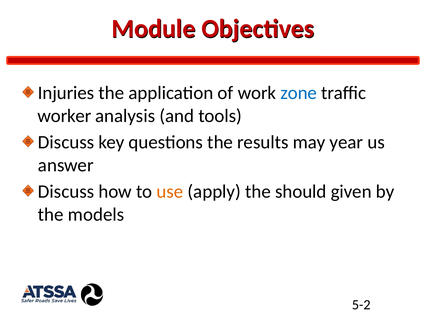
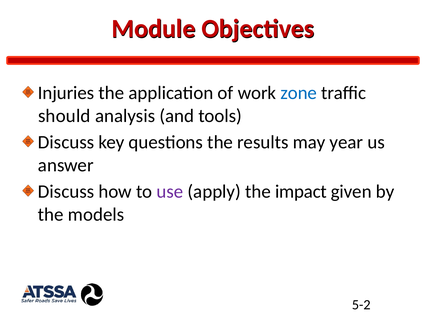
worker: worker -> should (64, 116)
use colour: orange -> purple (170, 191)
should: should -> impact (301, 191)
